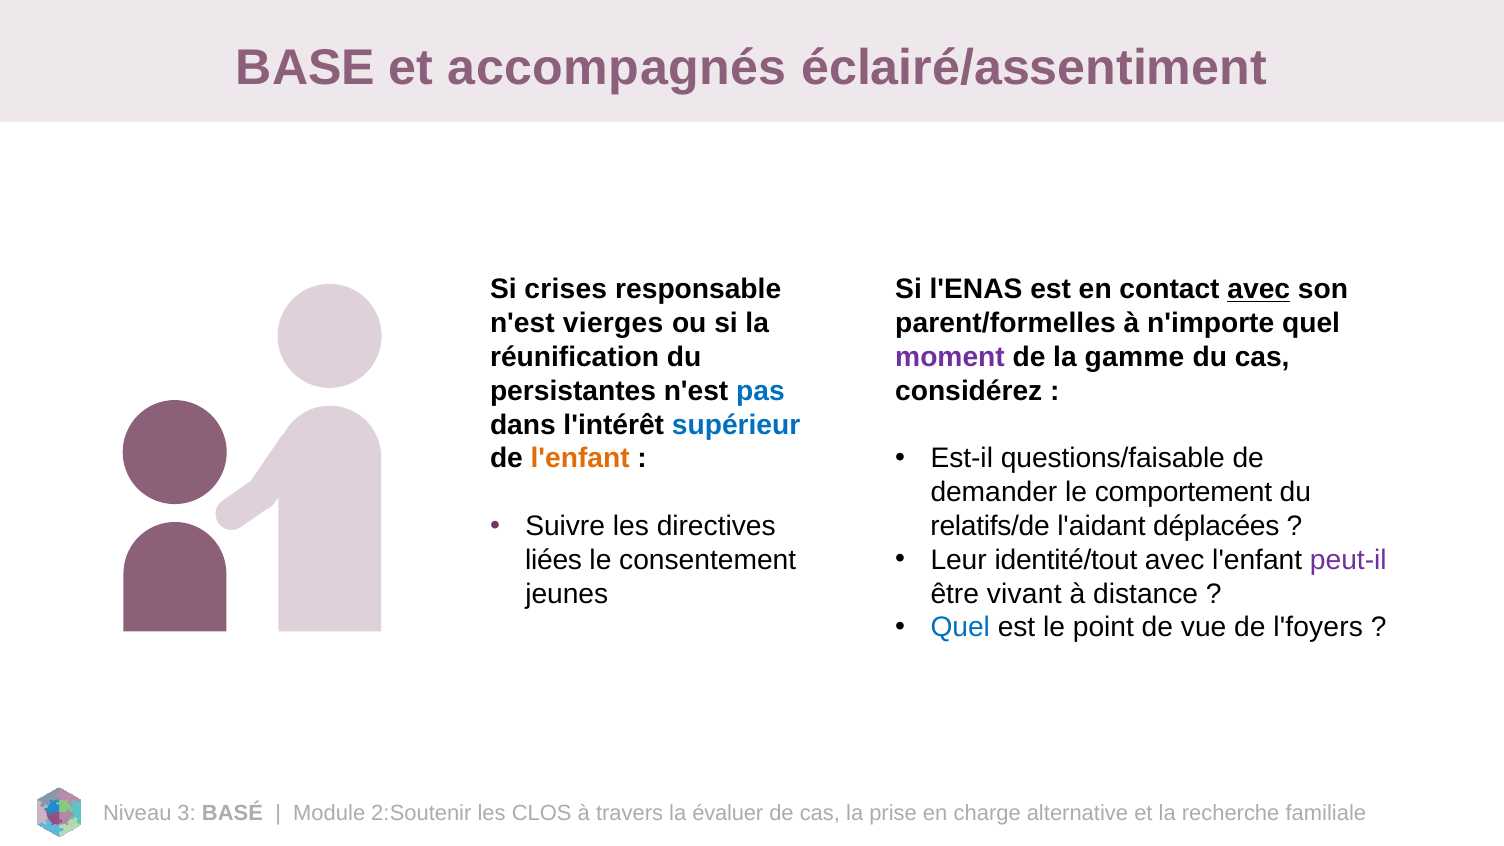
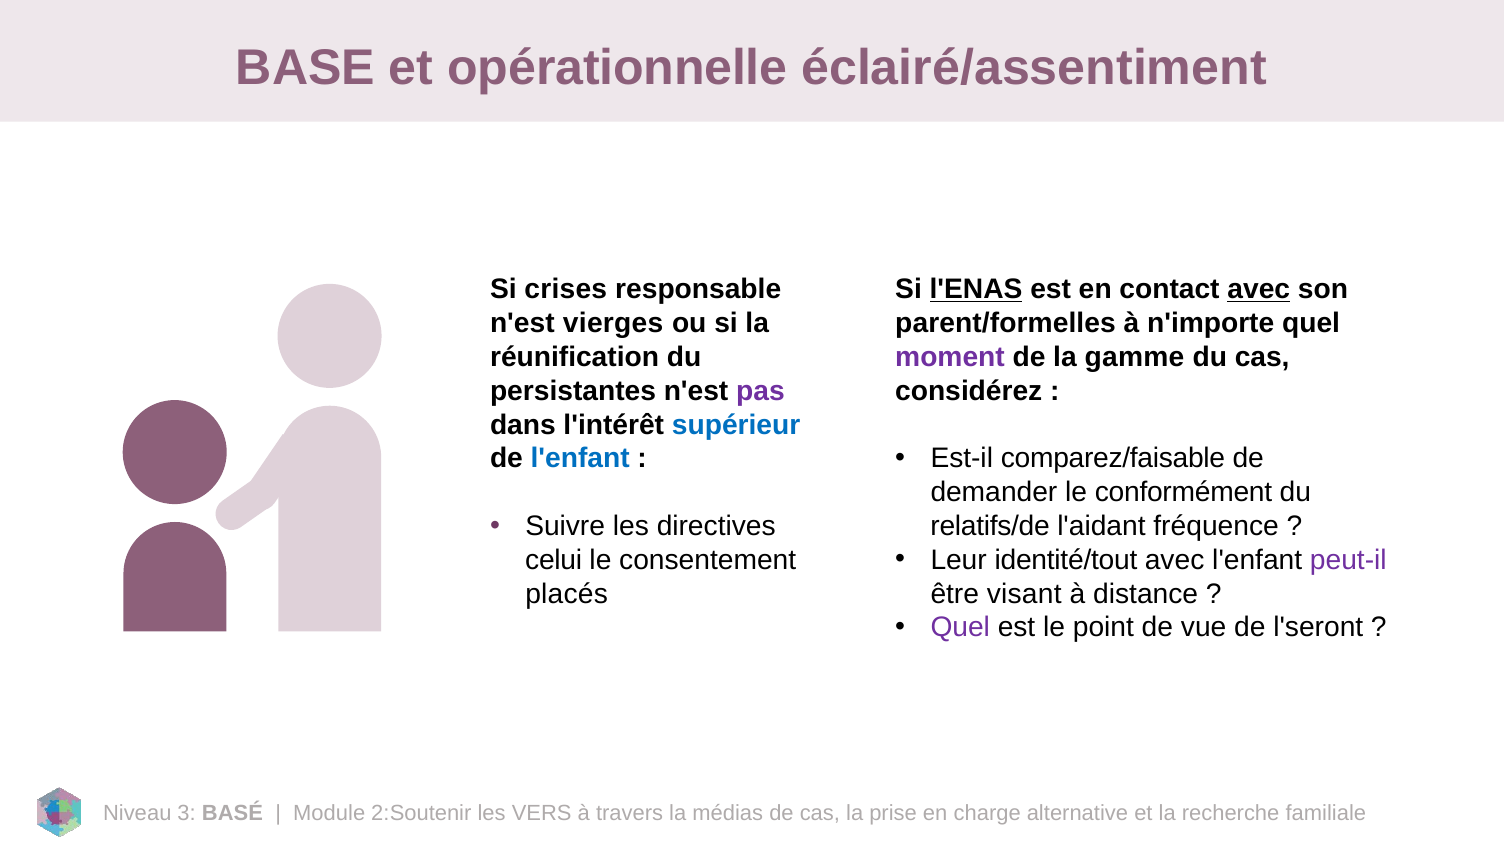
accompagnés: accompagnés -> opérationnelle (618, 68)
l'ENAS underline: none -> present (976, 289)
pas colour: blue -> purple (761, 391)
questions/faisable: questions/faisable -> comparez/faisable (1113, 458)
l'enfant colour: orange -> blue (580, 459)
comportement: comportement -> conformément (1183, 492)
déplacées: déplacées -> fréquence (1216, 526)
liées: liées -> celui (554, 560)
jeunes: jeunes -> placés (567, 594)
vivant: vivant -> visant (1024, 594)
Quel colour: blue -> purple (960, 628)
l'foyers: l'foyers -> l'seront (1318, 628)
CLOS: CLOS -> VERS (542, 813)
évaluer: évaluer -> médias (728, 813)
